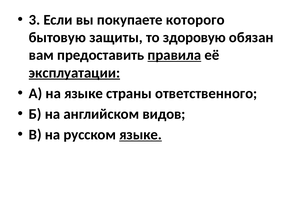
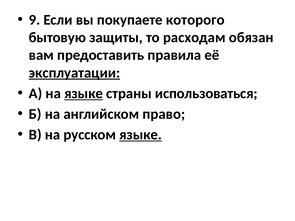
3: 3 -> 9 (34, 20)
здоровую: здоровую -> расходам (194, 37)
правила underline: present -> none (174, 55)
языке underline: none -> present (84, 94)
ответственного: ответственного -> использоваться (206, 94)
видов: видов -> право (164, 114)
